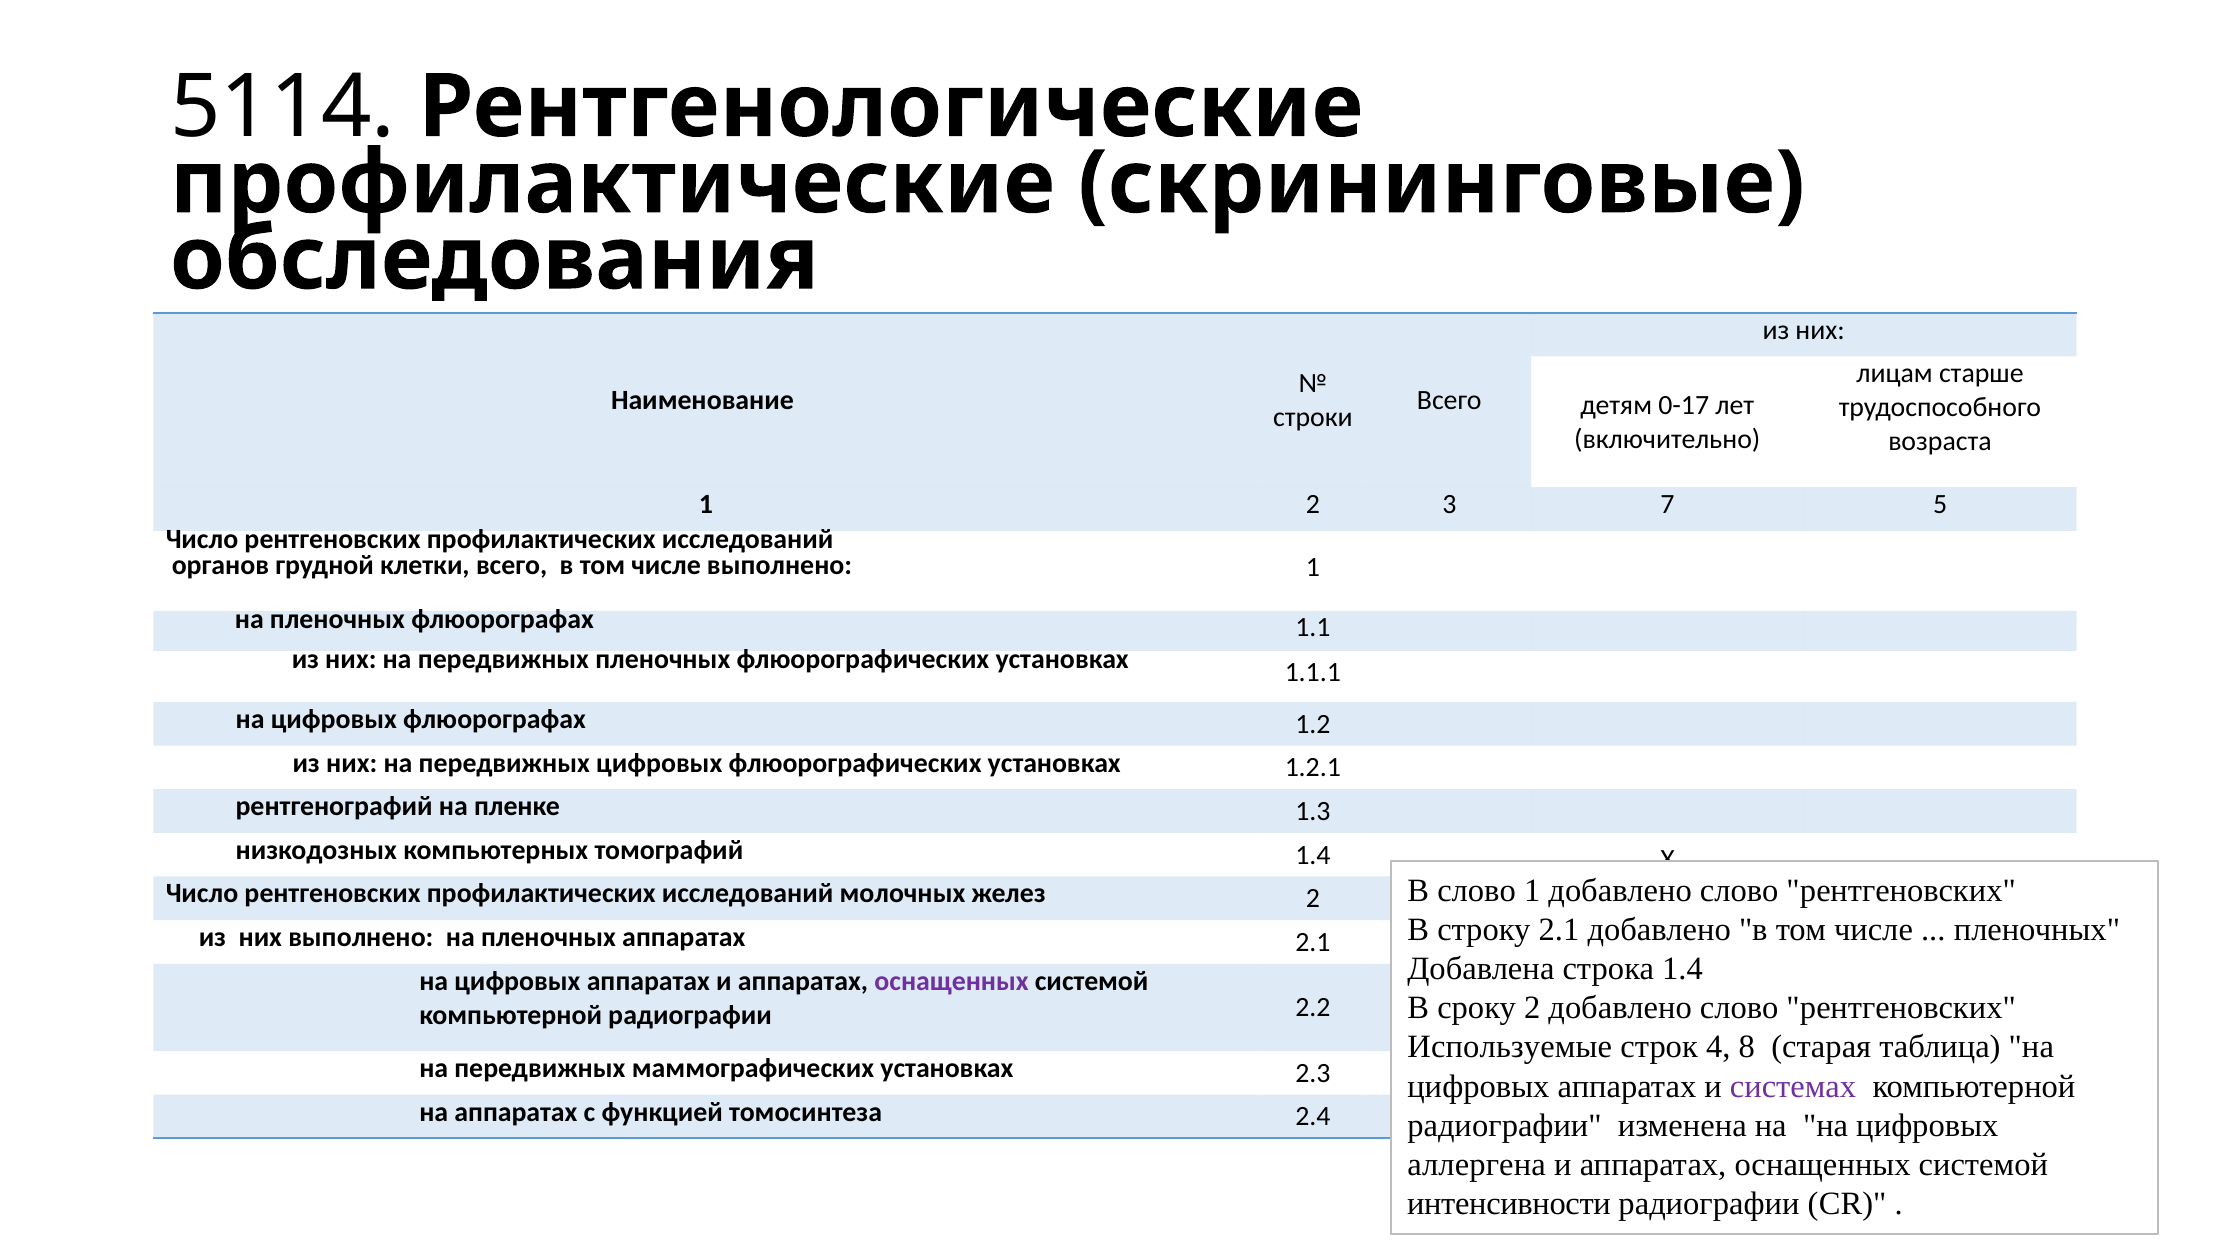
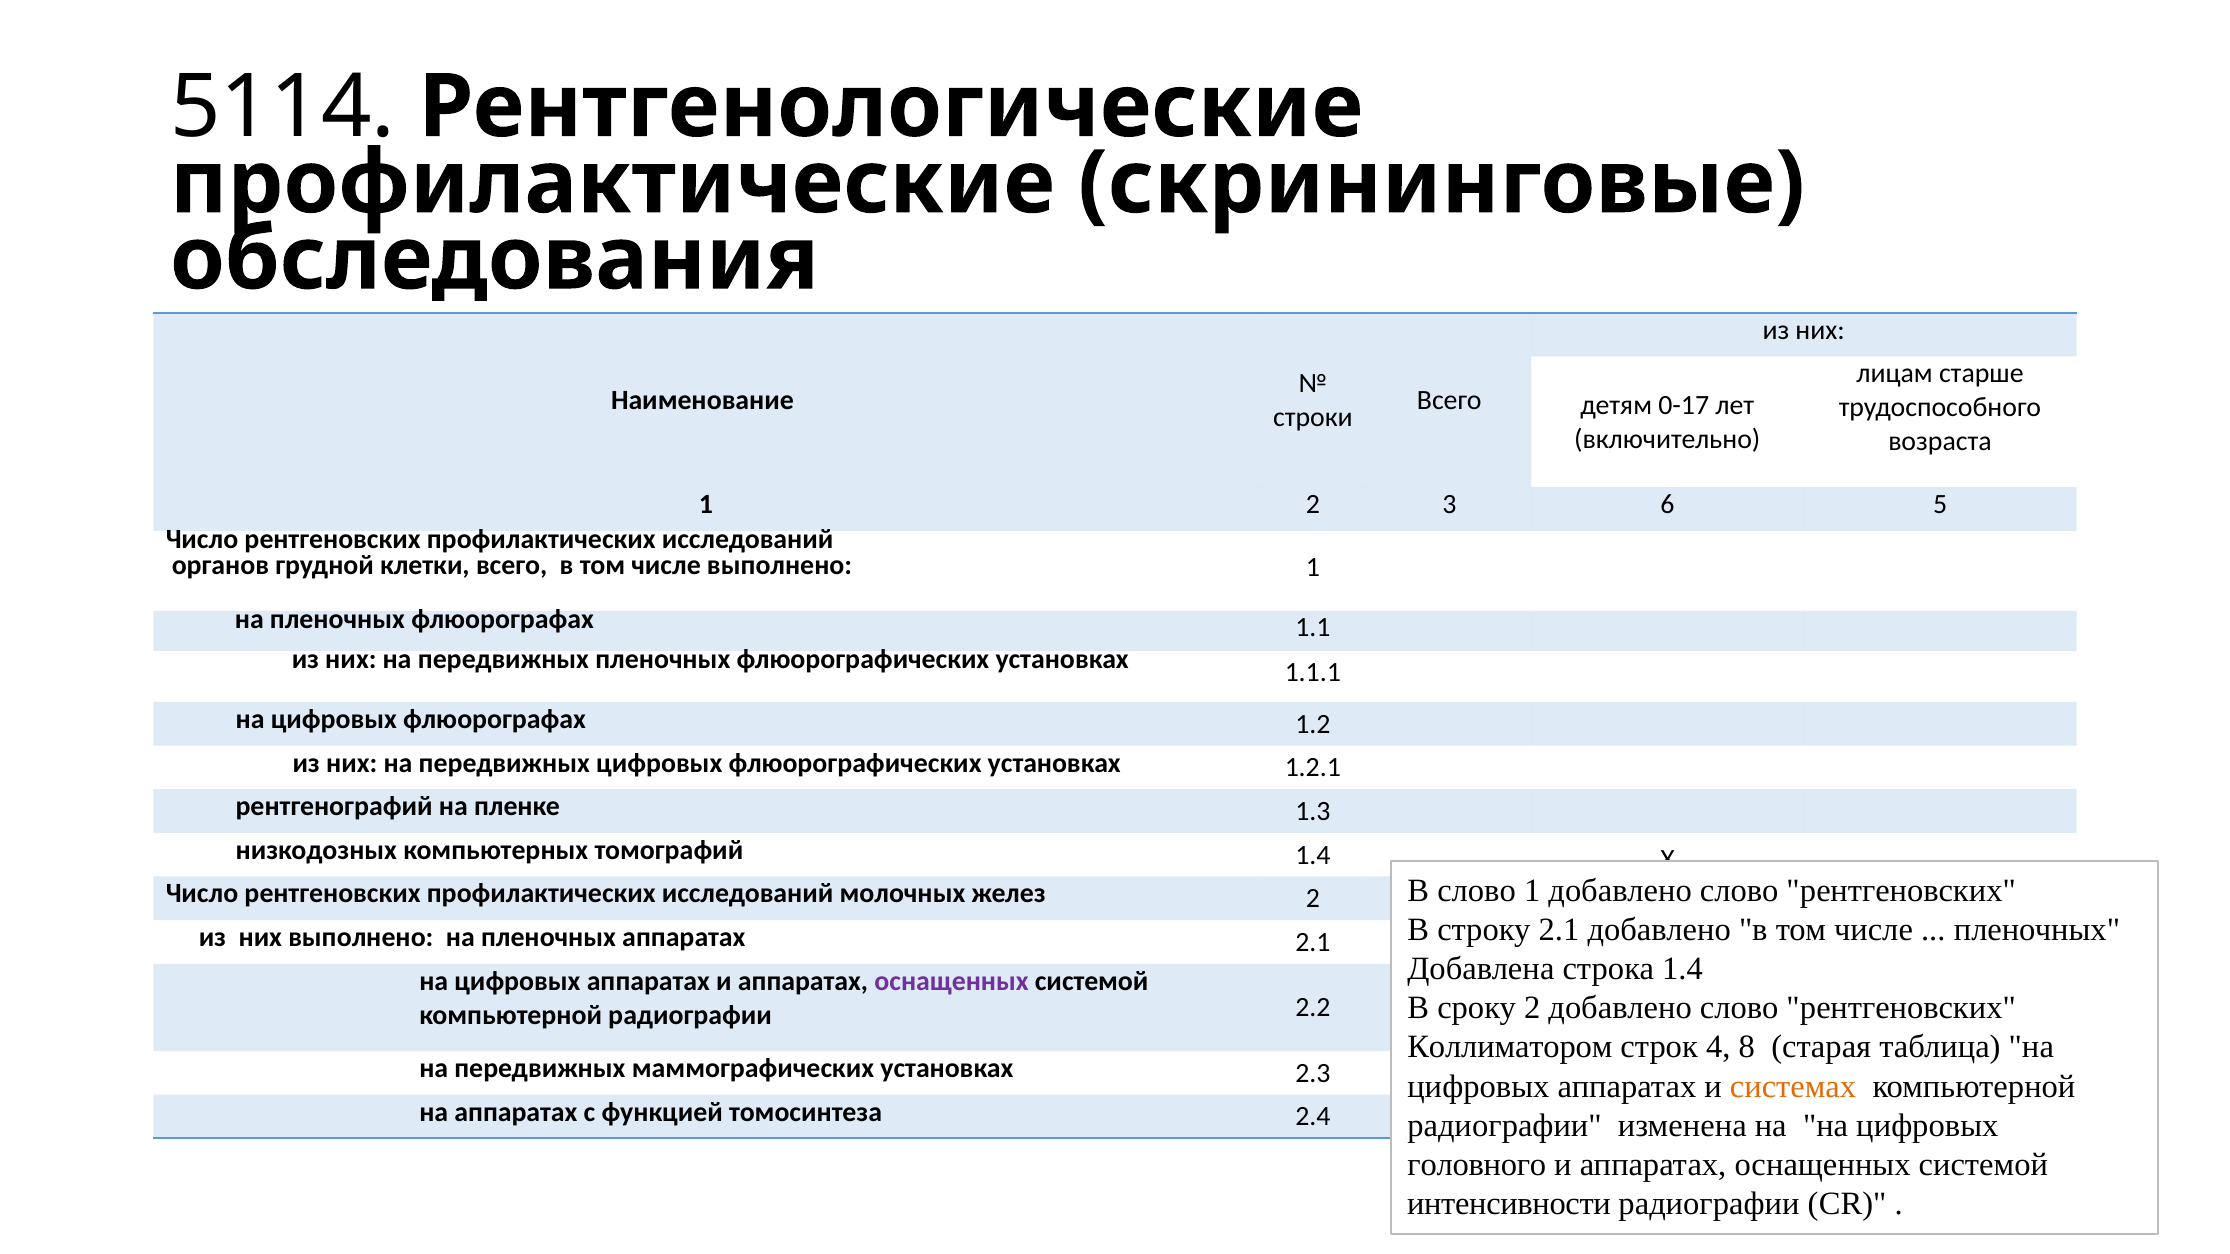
7: 7 -> 6 (1667, 505)
Используемые: Используемые -> Коллиматором (1510, 1048)
системах colour: purple -> orange (1793, 1087)
аллергена: аллергена -> головного (1477, 1165)
